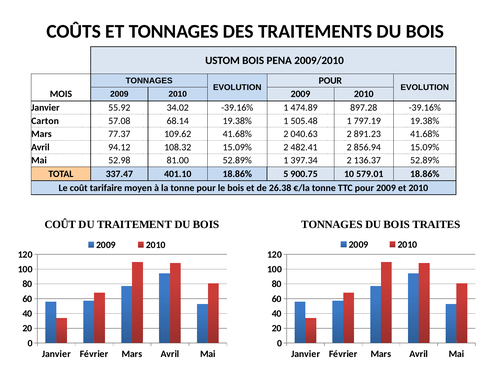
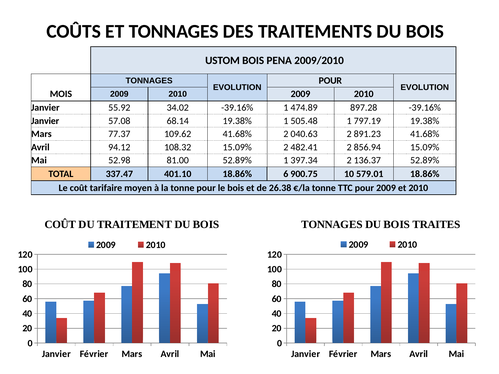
Carton: Carton -> Janvier (45, 121)
5: 5 -> 6 (286, 174)
